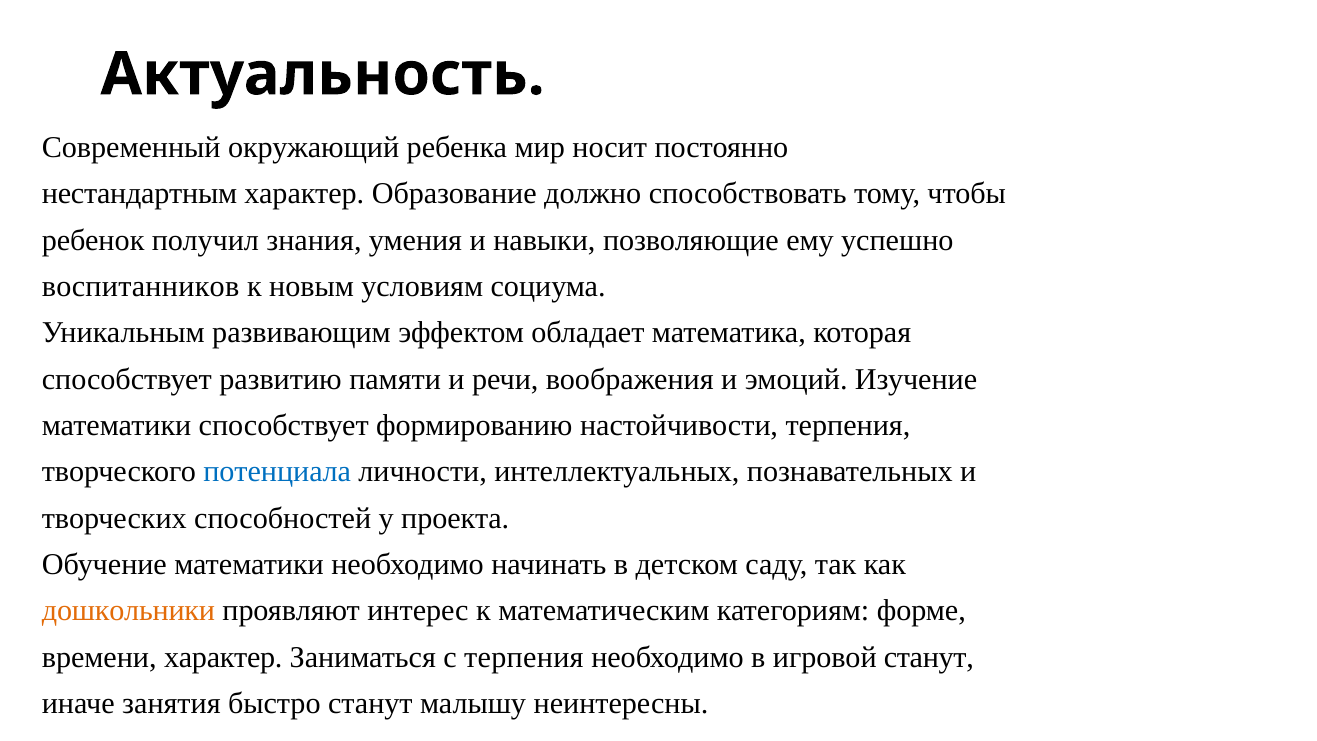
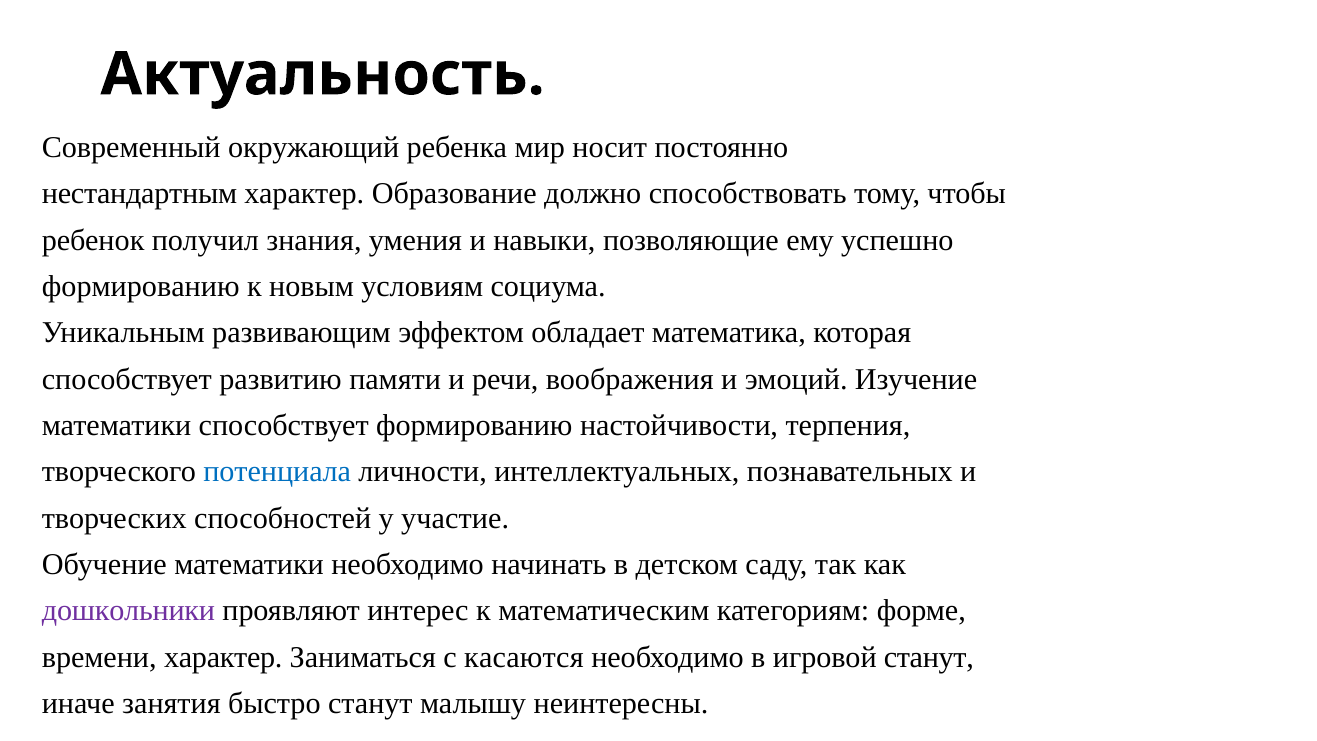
воспитанников: воспитанников -> формированию (141, 287)
проекта: проекта -> участие (455, 518)
дошкольники colour: orange -> purple (128, 611)
с терпения: терпения -> касаются (524, 657)
